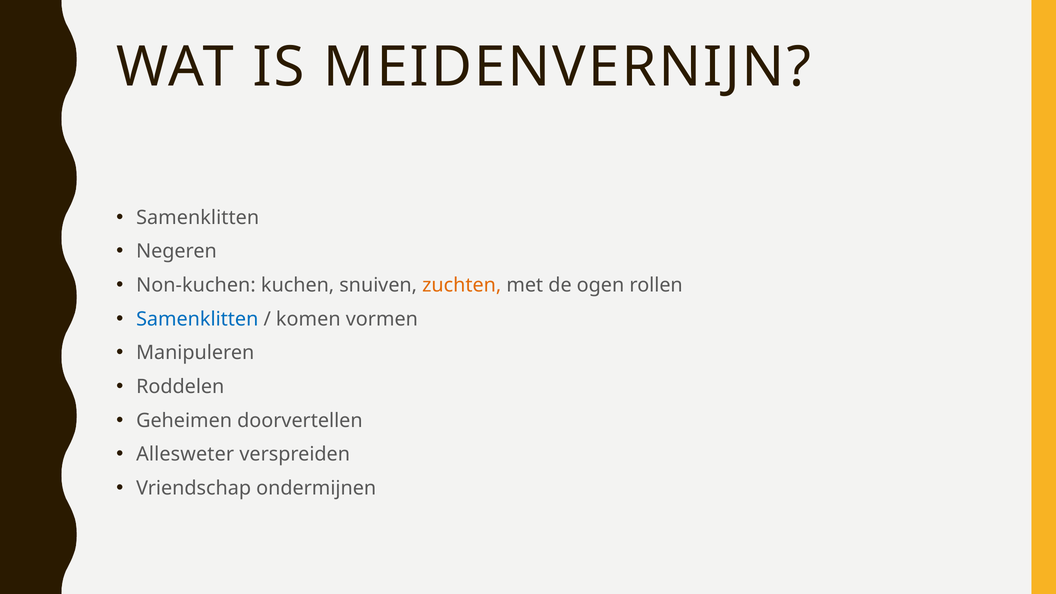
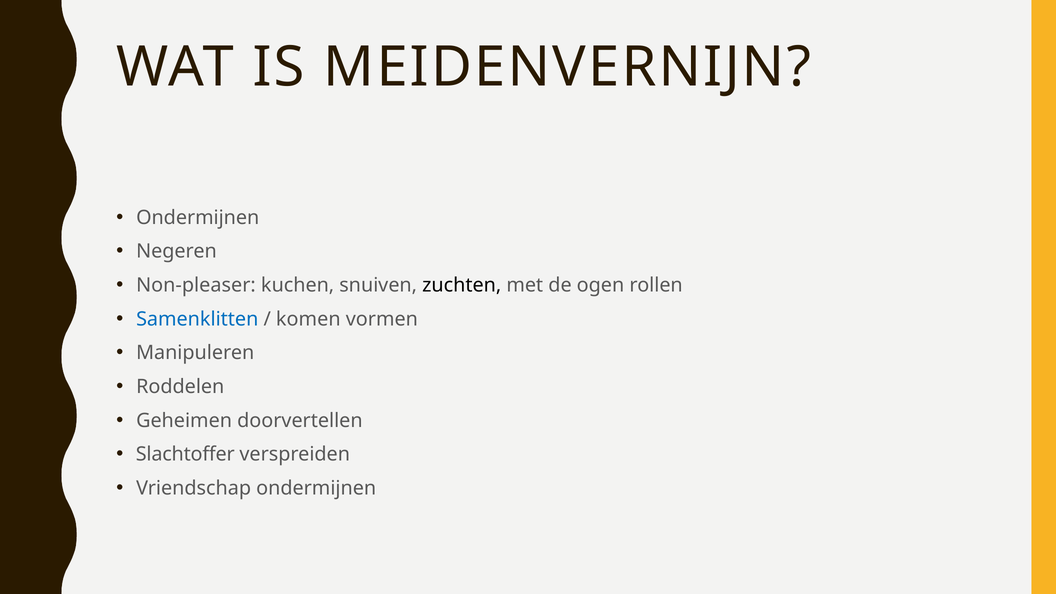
Samenklitten: Samenklitten -> Ondermijnen (198, 218)
Non-kuchen: Non-kuchen -> Non-pleaser (196, 285)
zuchten colour: orange -> black (462, 285)
Allesweter: Allesweter -> Slachtoffer (185, 454)
